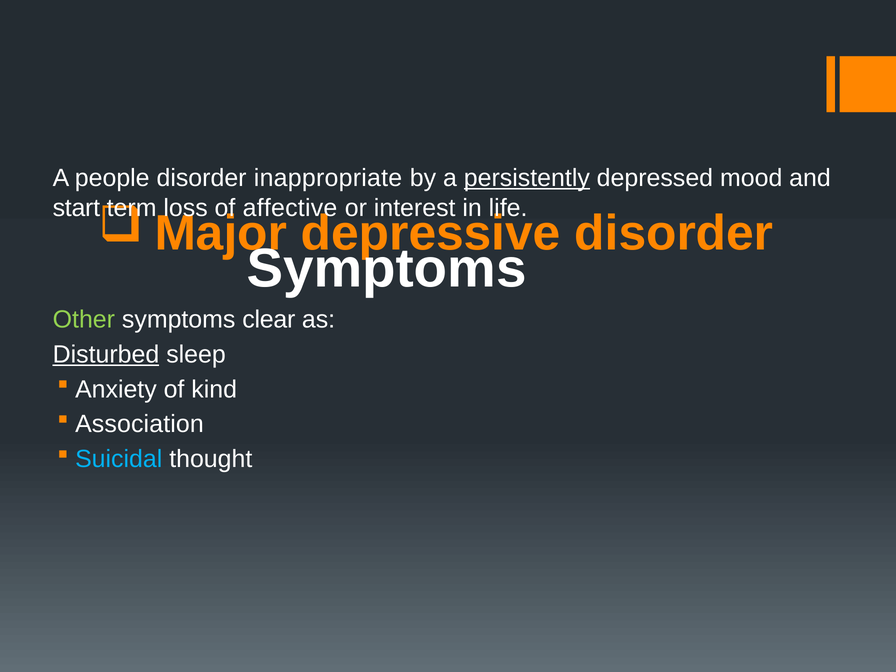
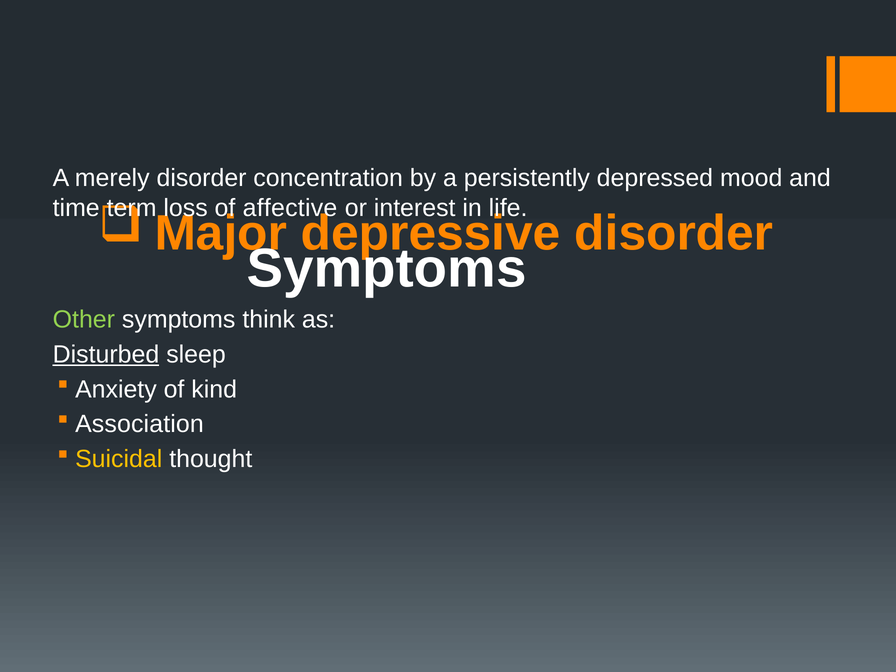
people: people -> merely (112, 178)
inappropriate: inappropriate -> concentration (328, 178)
persistently underline: present -> none (527, 178)
start: start -> time (76, 208)
clear: clear -> think (269, 320)
Suicidal colour: light blue -> yellow (119, 459)
